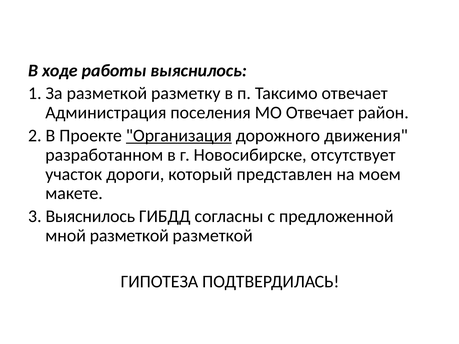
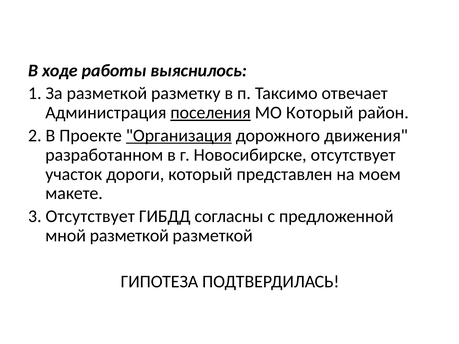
поселения underline: none -> present (211, 113)
МО Отвечает: Отвечает -> Который (320, 113)
3 Выяснилось: Выяснилось -> Отсутствует (90, 216)
